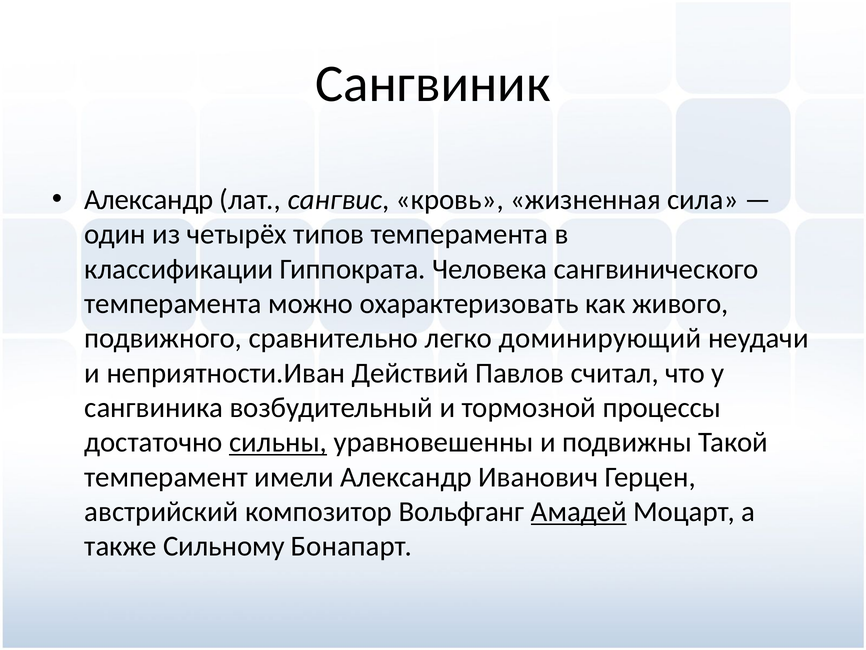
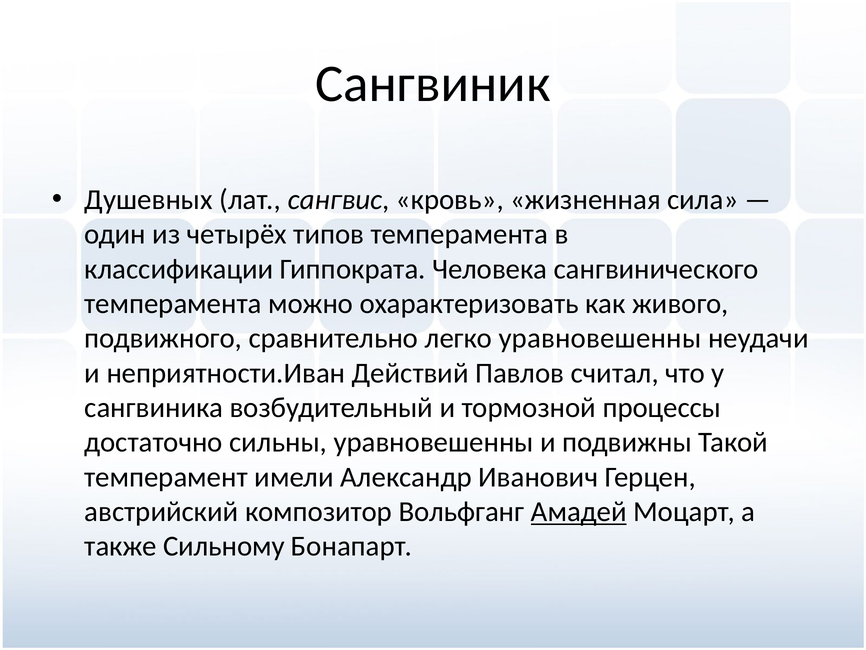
Александр: Александр -> Душевных (149, 200)
легко доминирующий: доминирующий -> уравновешенны (600, 338)
сильны underline: present -> none (278, 442)
